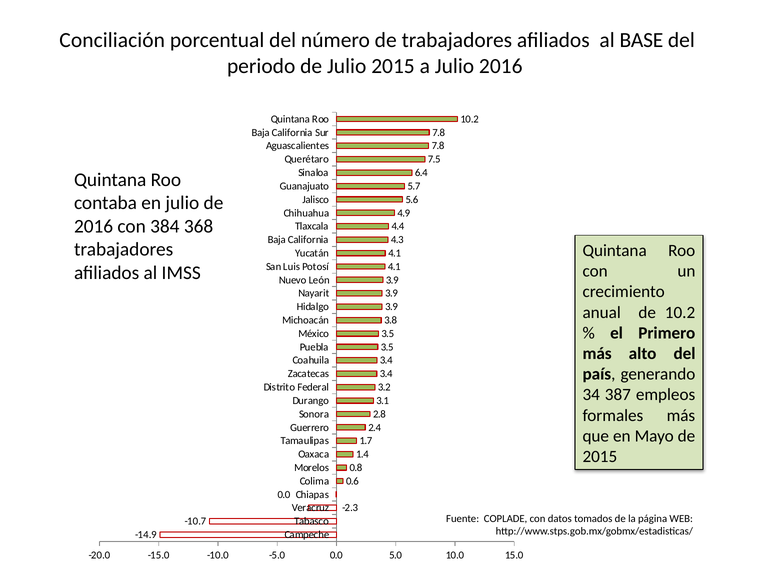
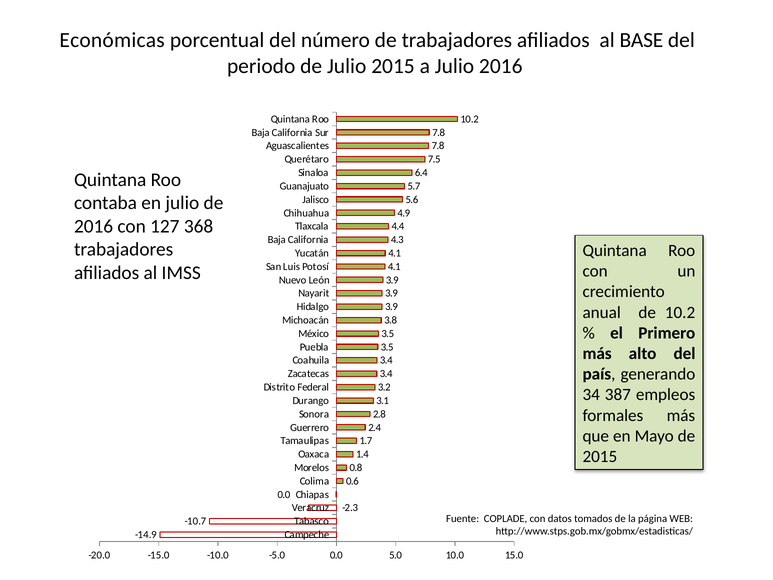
Conciliación: Conciliación -> Económicas (112, 40)
384: 384 -> 127 (165, 226)
